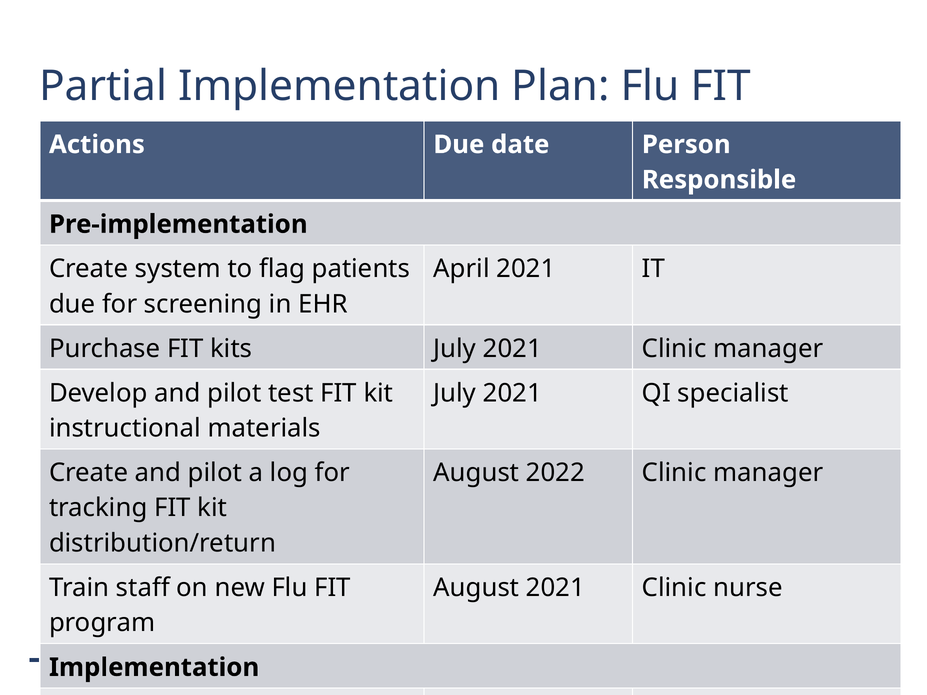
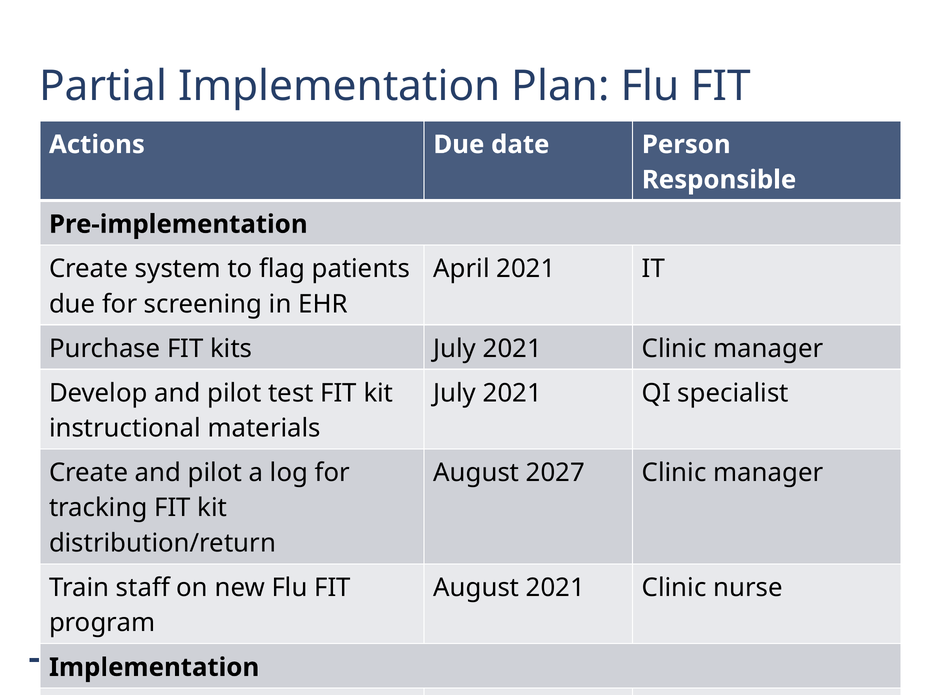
2022: 2022 -> 2027 (555, 473)
